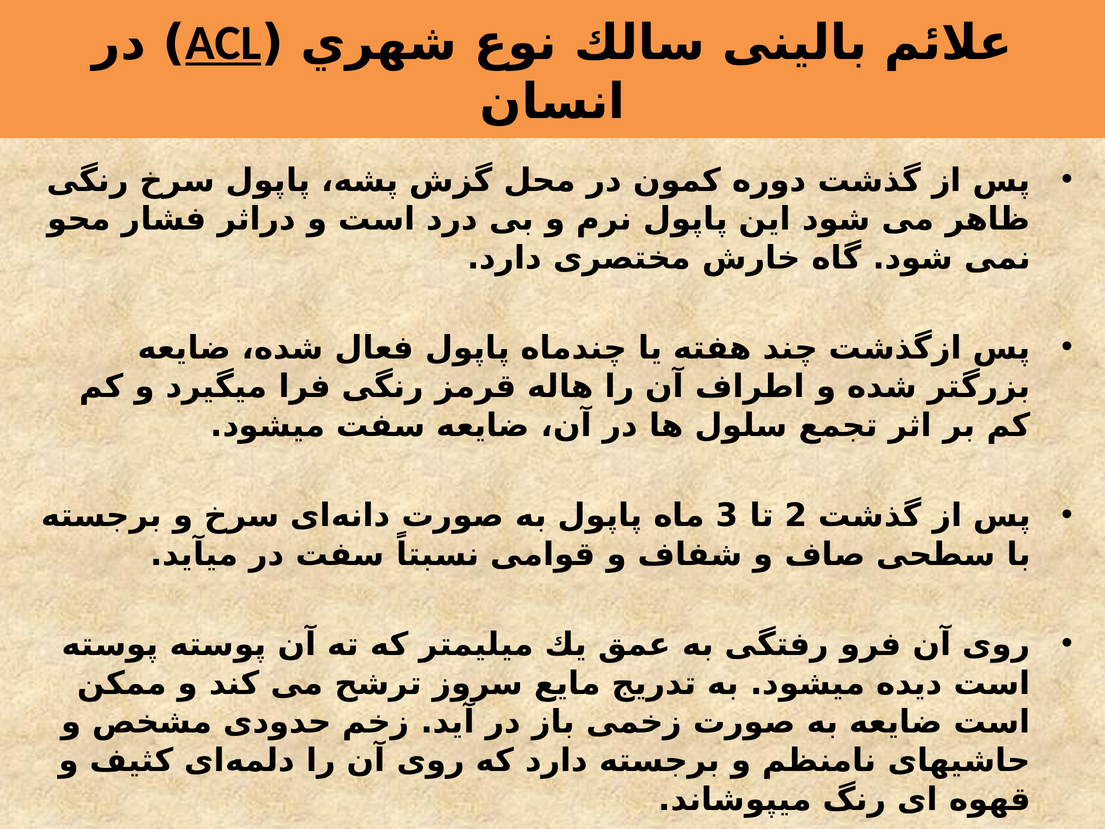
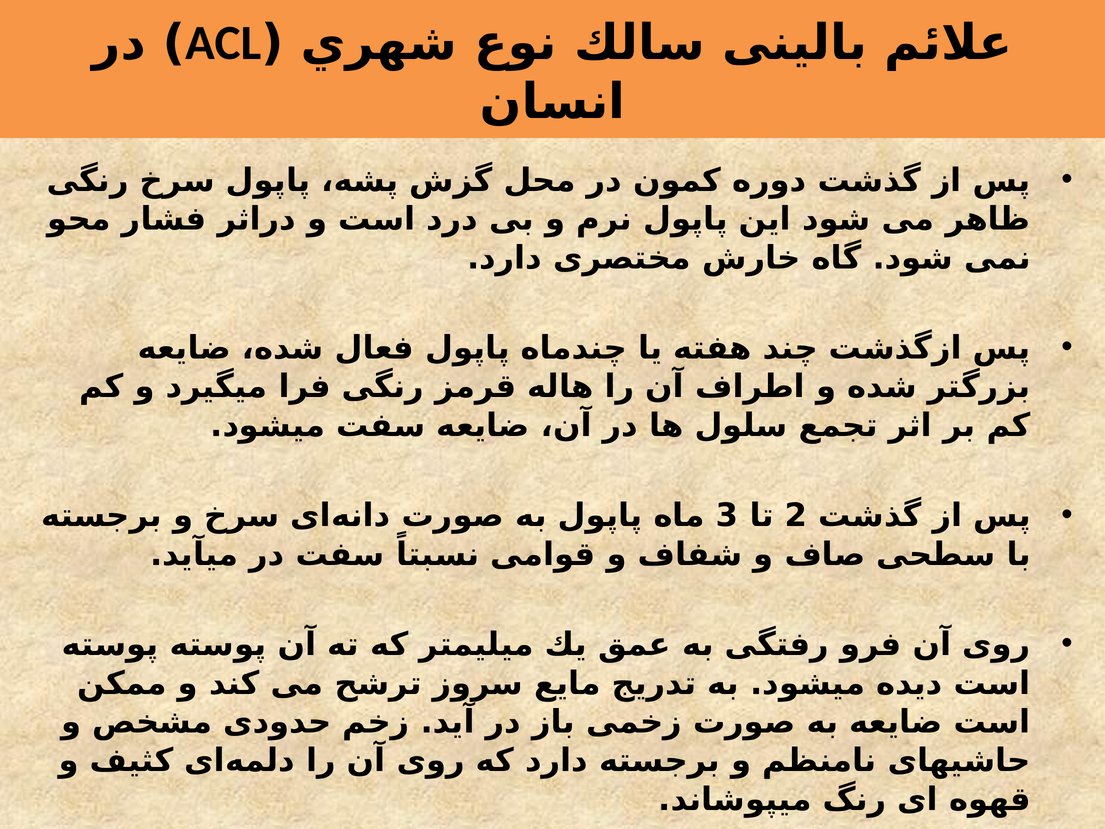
ACL underline: present -> none (223, 43)
